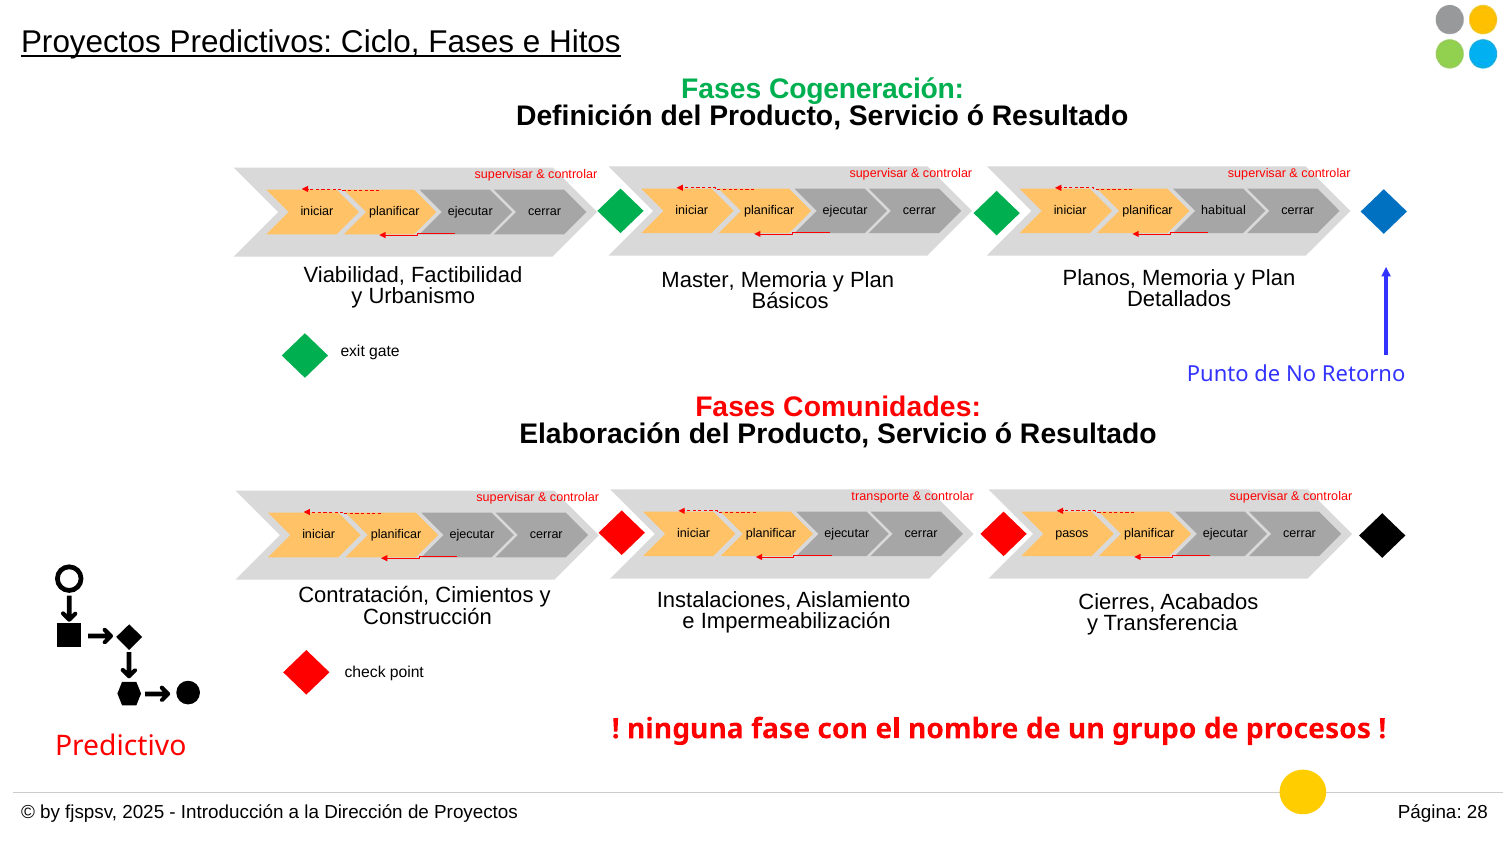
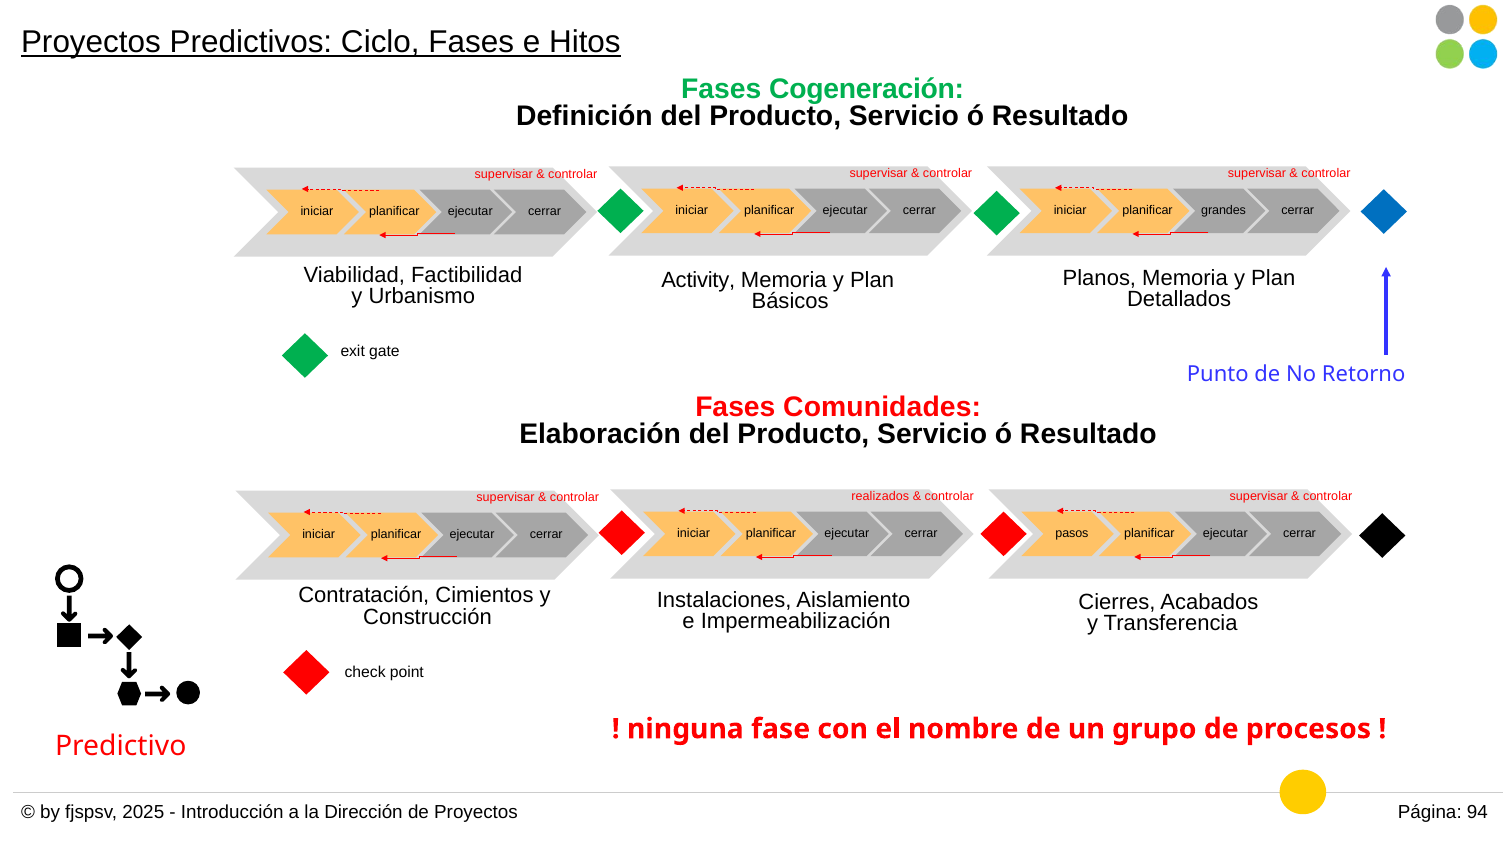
habitual: habitual -> grandes (1224, 210)
Master: Master -> Activity (698, 280)
transporte: transporte -> realizados (880, 496)
28: 28 -> 94 (1477, 812)
